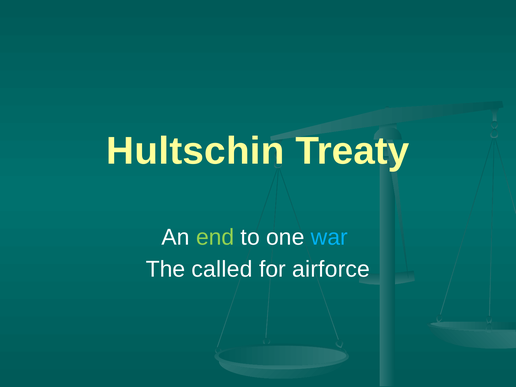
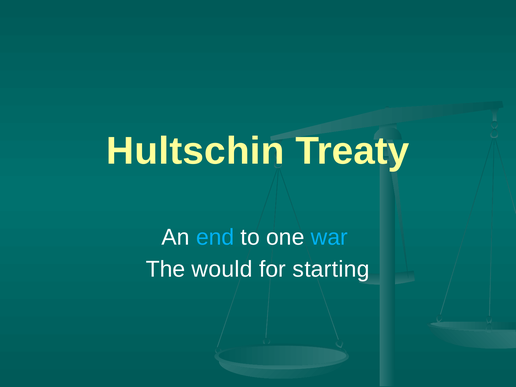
end colour: light green -> light blue (215, 237)
called: called -> would (222, 269)
airforce: airforce -> starting (331, 269)
